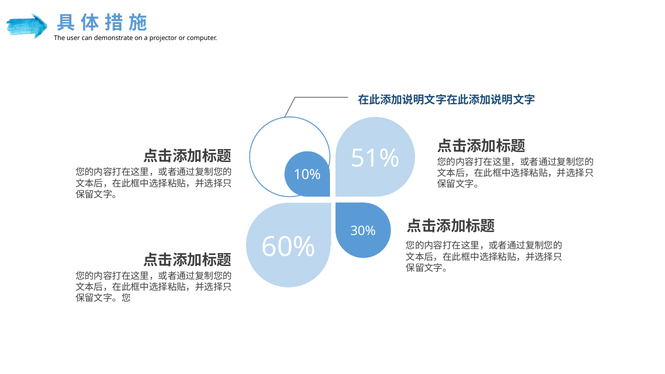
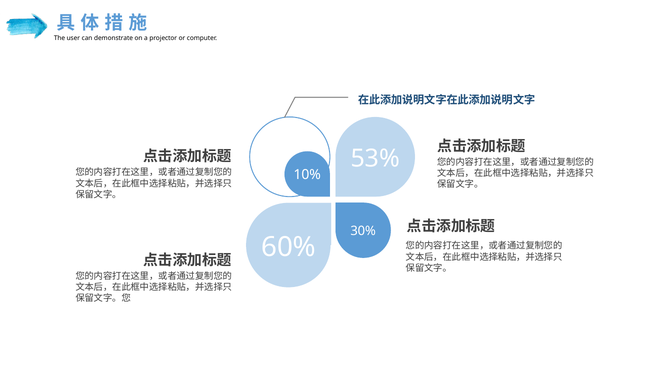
51%: 51% -> 53% (375, 159)
